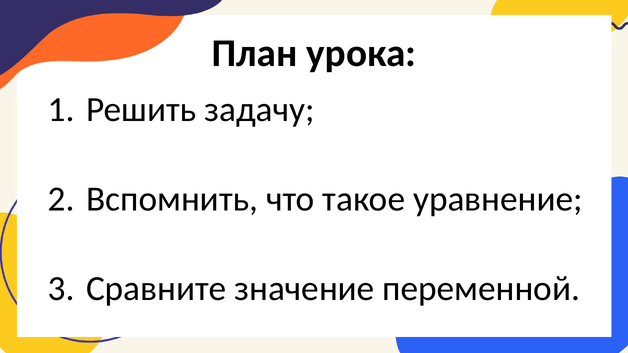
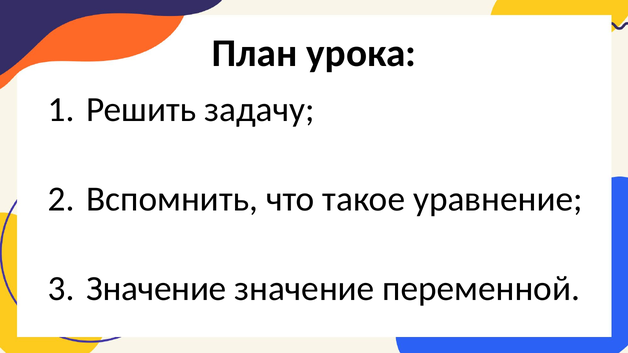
Сравните: Сравните -> Значение (156, 289)
